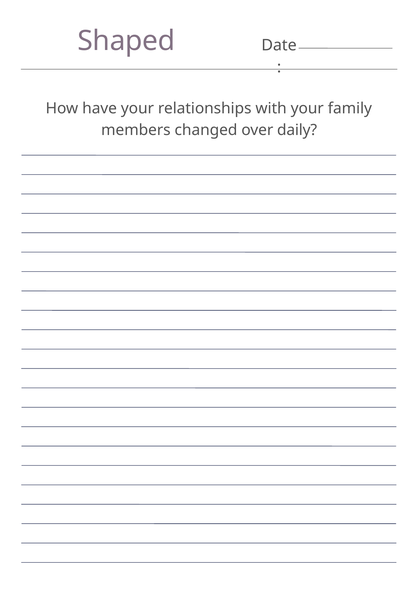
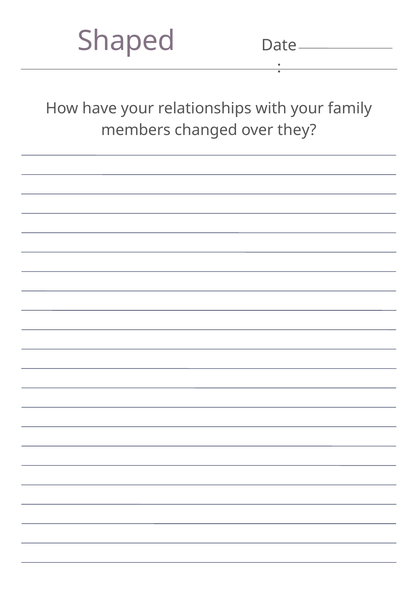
daily: daily -> they (297, 130)
